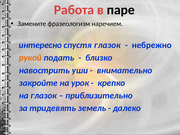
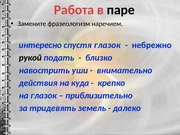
рукой colour: orange -> black (30, 58)
закройте: закройте -> действия (38, 83)
урок: урок -> куда (80, 83)
